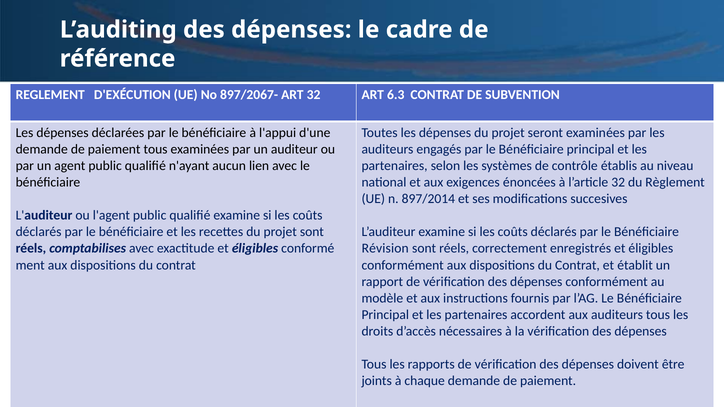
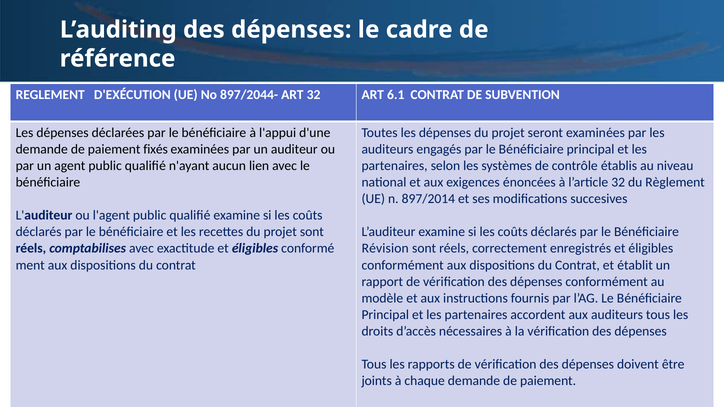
897/2067-: 897/2067- -> 897/2044- (249, 95)
6.3: 6.3 -> 6.1 (396, 95)
paiement tous: tous -> fixés (156, 149)
